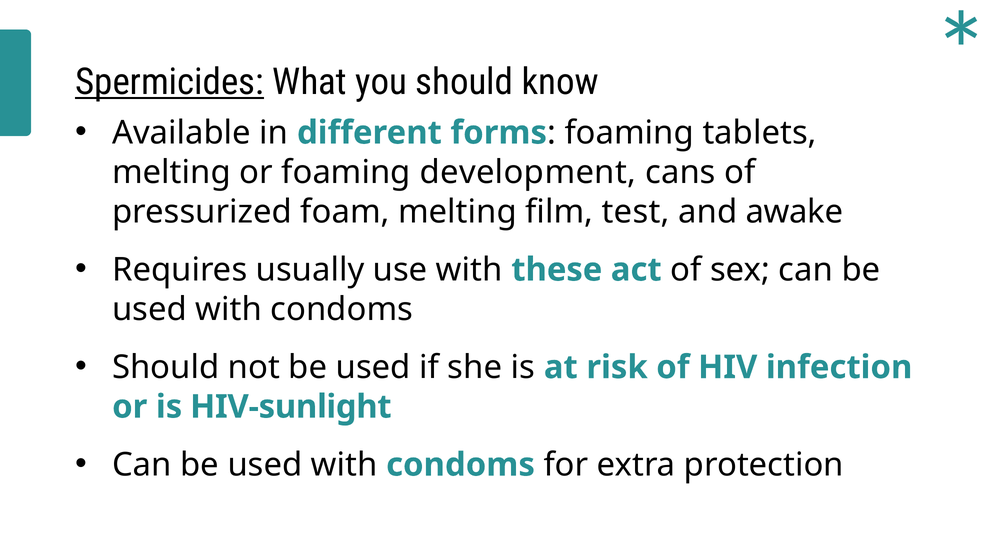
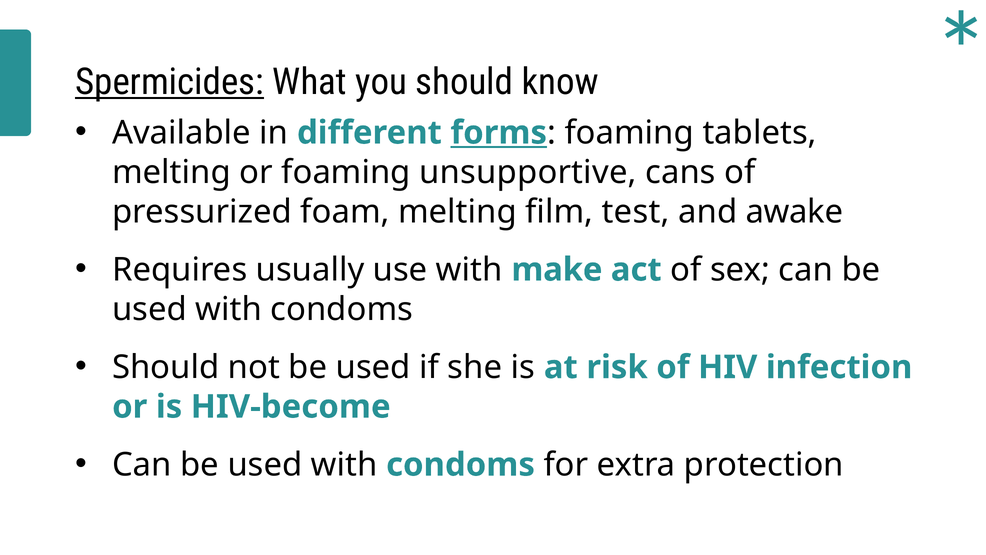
forms underline: none -> present (499, 133)
development: development -> unsupportive (528, 172)
these: these -> make (557, 270)
HIV-sunlight: HIV-sunlight -> HIV-become (291, 407)
